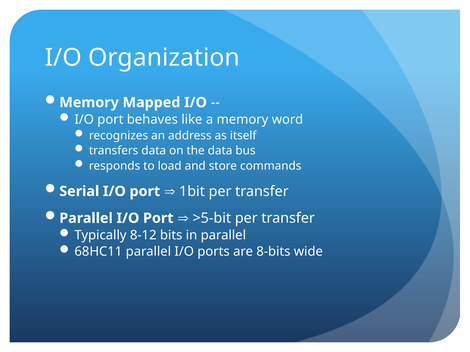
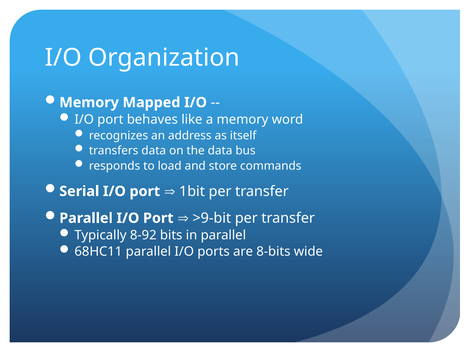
>5-bit: >5-bit -> >9-bit (212, 218)
8-12: 8-12 -> 8-92 (143, 236)
